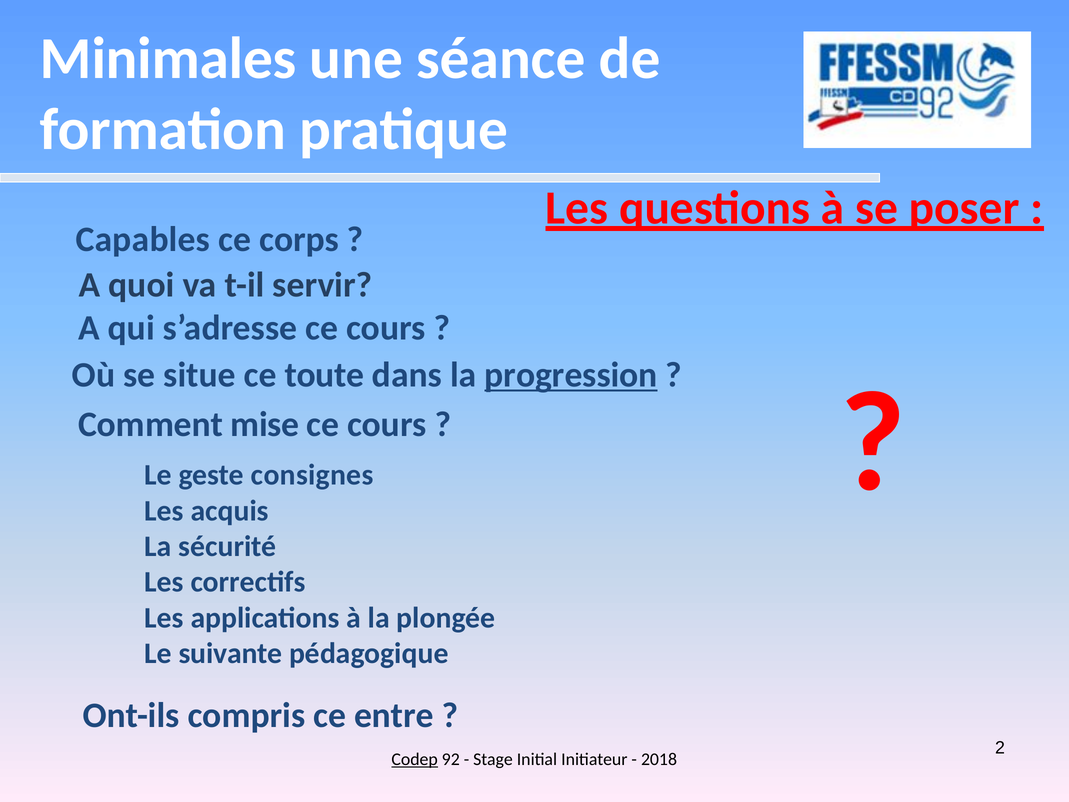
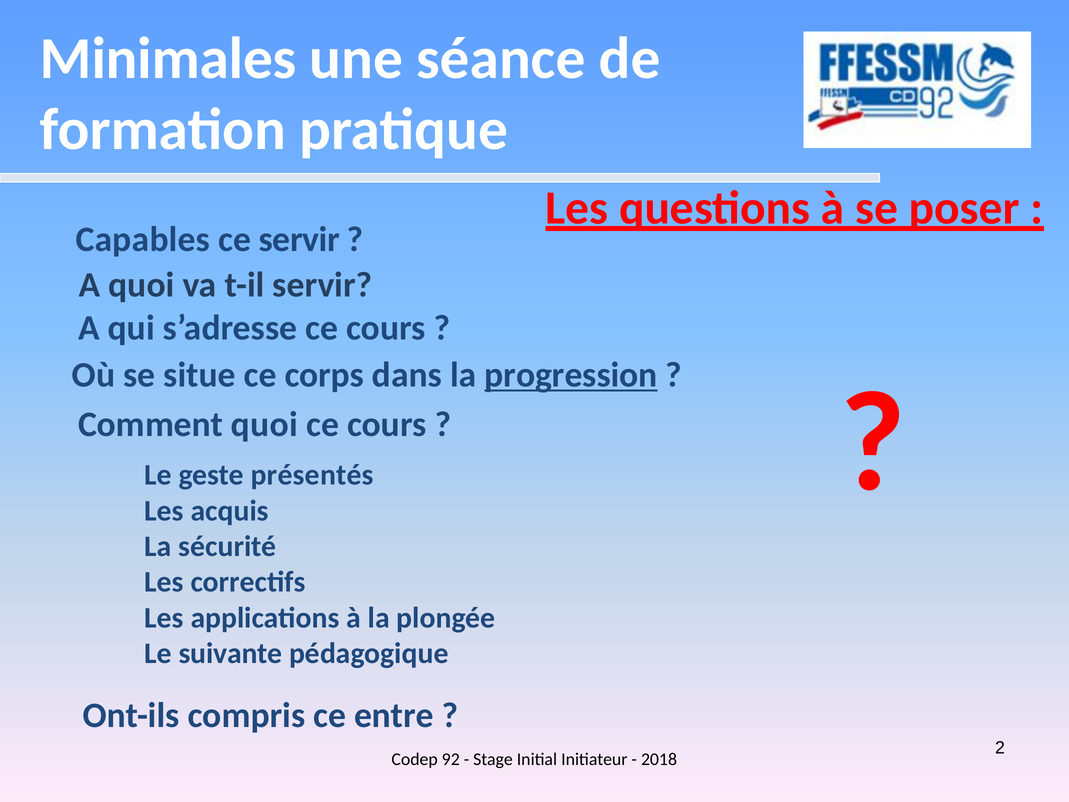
ce corps: corps -> servir (299, 239)
toute: toute -> corps (324, 375)
Comment mise: mise -> quoi (264, 424)
consignes: consignes -> présentés (312, 475)
Codep underline: present -> none (415, 759)
